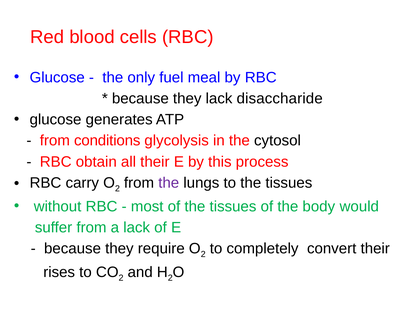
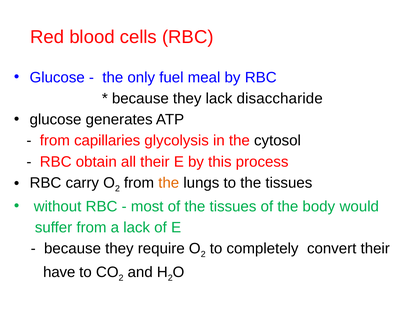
conditions: conditions -> capillaries (107, 141)
the colour: purple -> orange (169, 183)
rises: rises -> have (59, 272)
